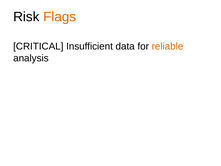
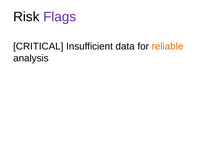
Flags colour: orange -> purple (60, 17)
